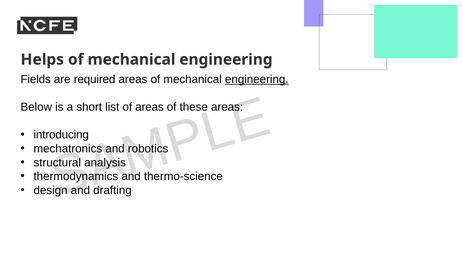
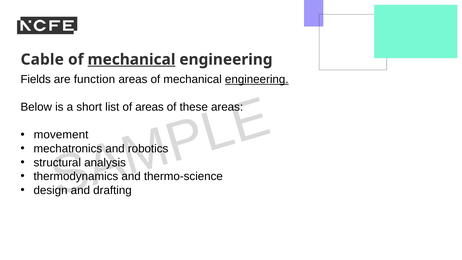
Helps: Helps -> Cable (42, 59)
mechanical underline: none -> present (131, 59)
required: required -> function (94, 79)
introducing: introducing -> movement (61, 135)
